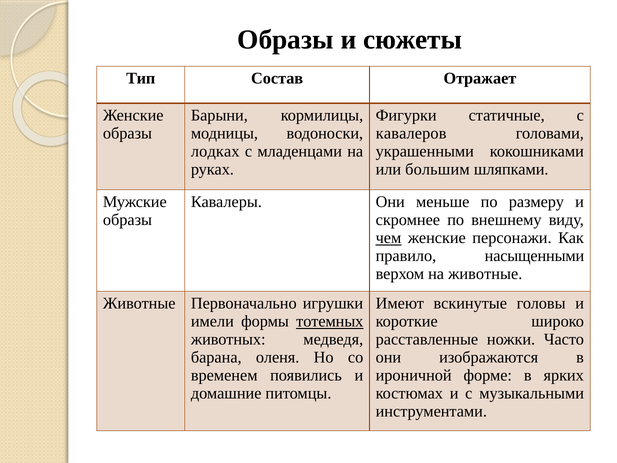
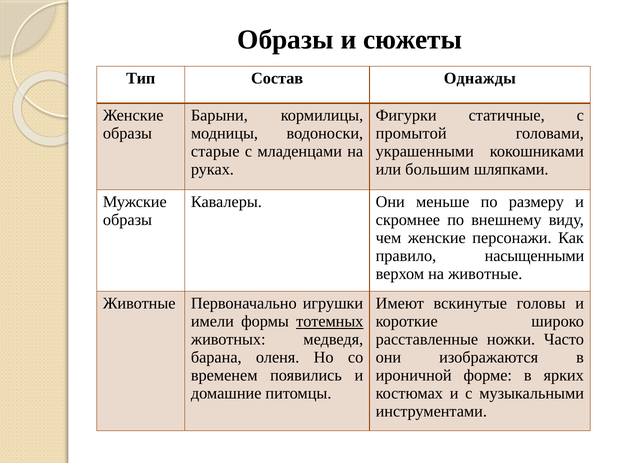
Отражает: Отражает -> Однажды (480, 78)
кавалеров: кавалеров -> промытой (411, 134)
лодках: лодках -> старые (215, 152)
чем underline: present -> none (389, 238)
